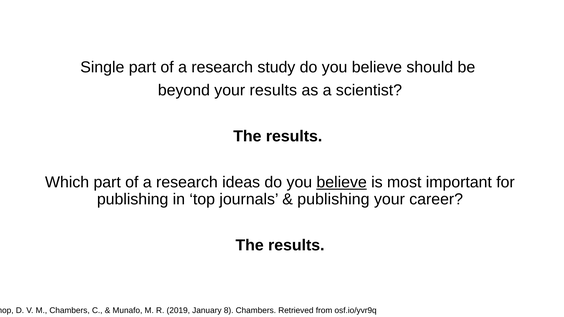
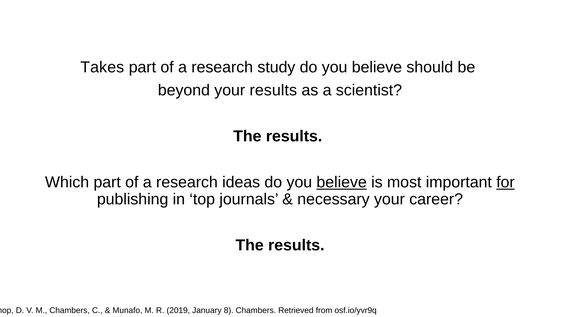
Single: Single -> Takes (102, 67)
for underline: none -> present (506, 182)
publishing: publishing -> necessary (333, 200)
